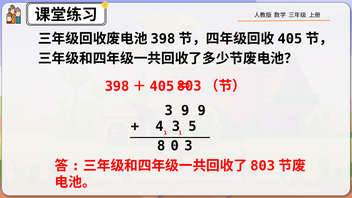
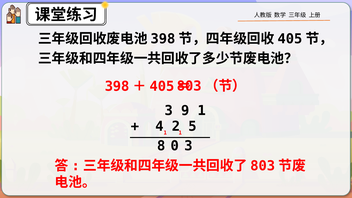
9 9: 9 -> 1 (202, 111)
4 3: 3 -> 2 (176, 126)
